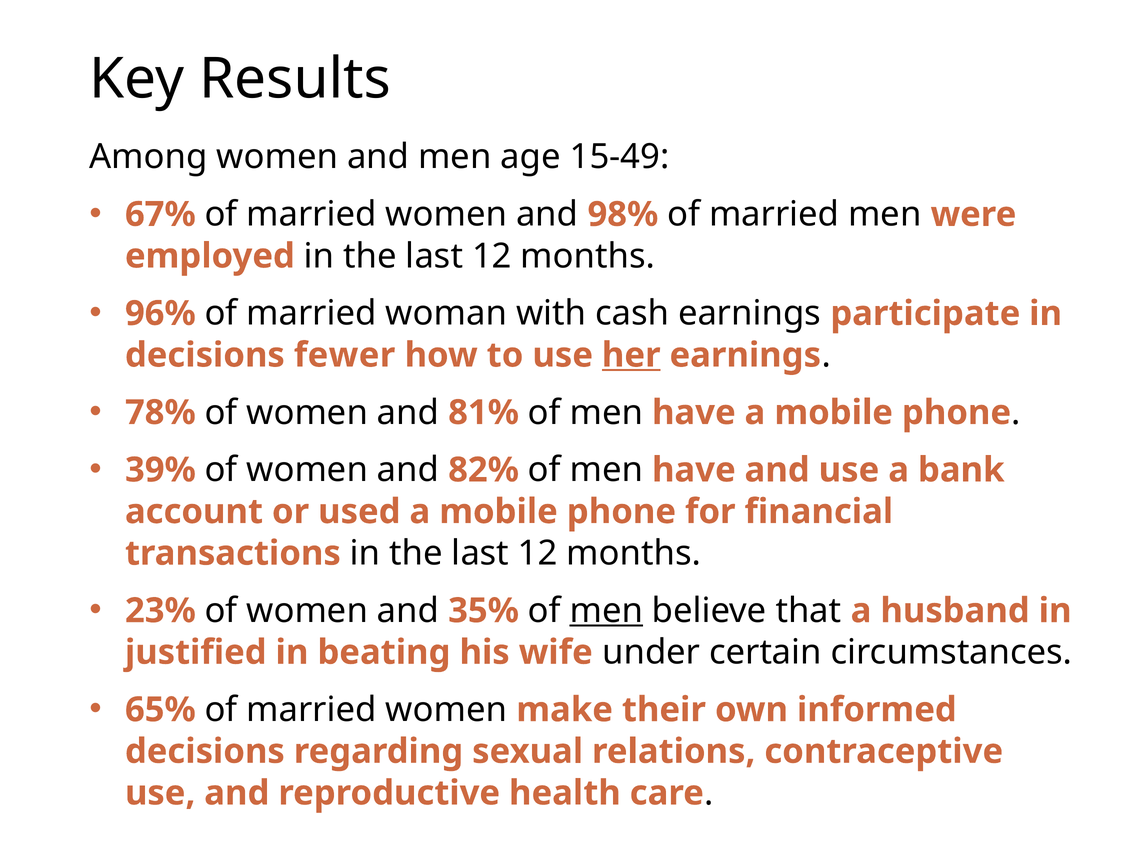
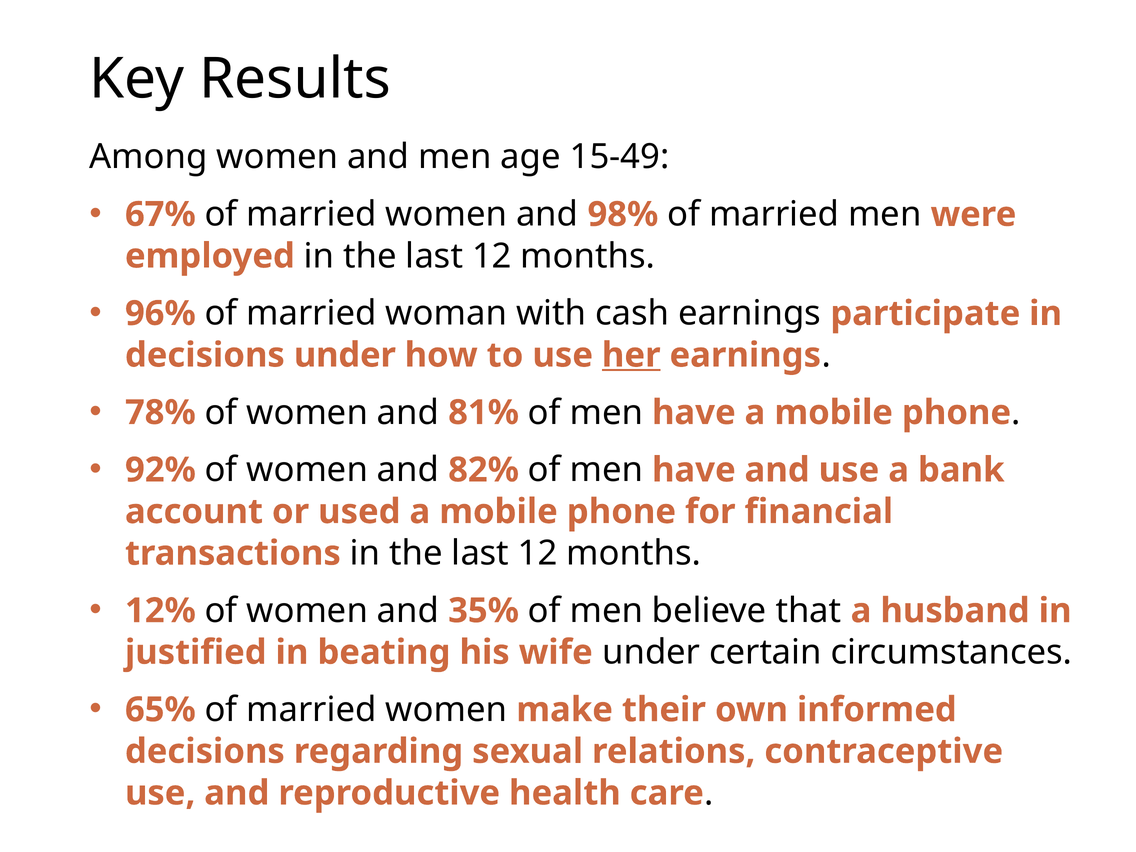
decisions fewer: fewer -> under (345, 355)
39%: 39% -> 92% (160, 470)
23%: 23% -> 12% (160, 611)
men underline: present -> none (606, 611)
